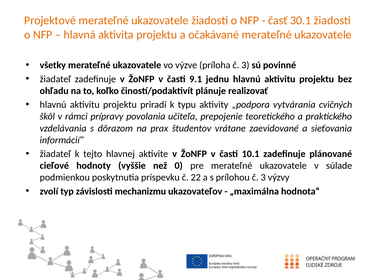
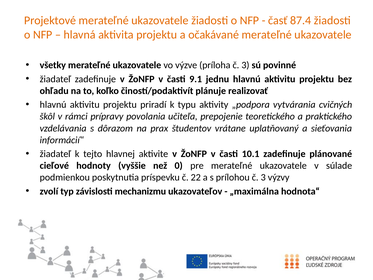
30.1: 30.1 -> 87.4 (301, 20)
zaevidované: zaevidované -> uplatňovaný (274, 128)
